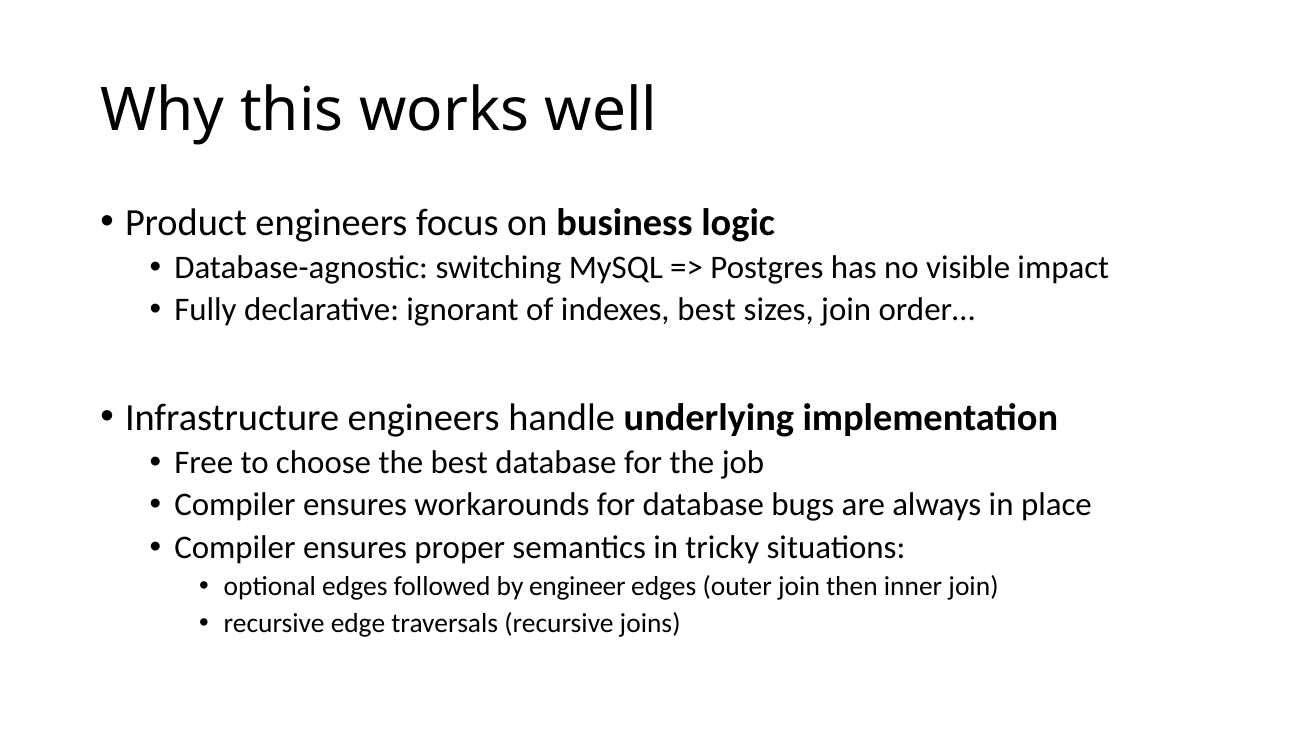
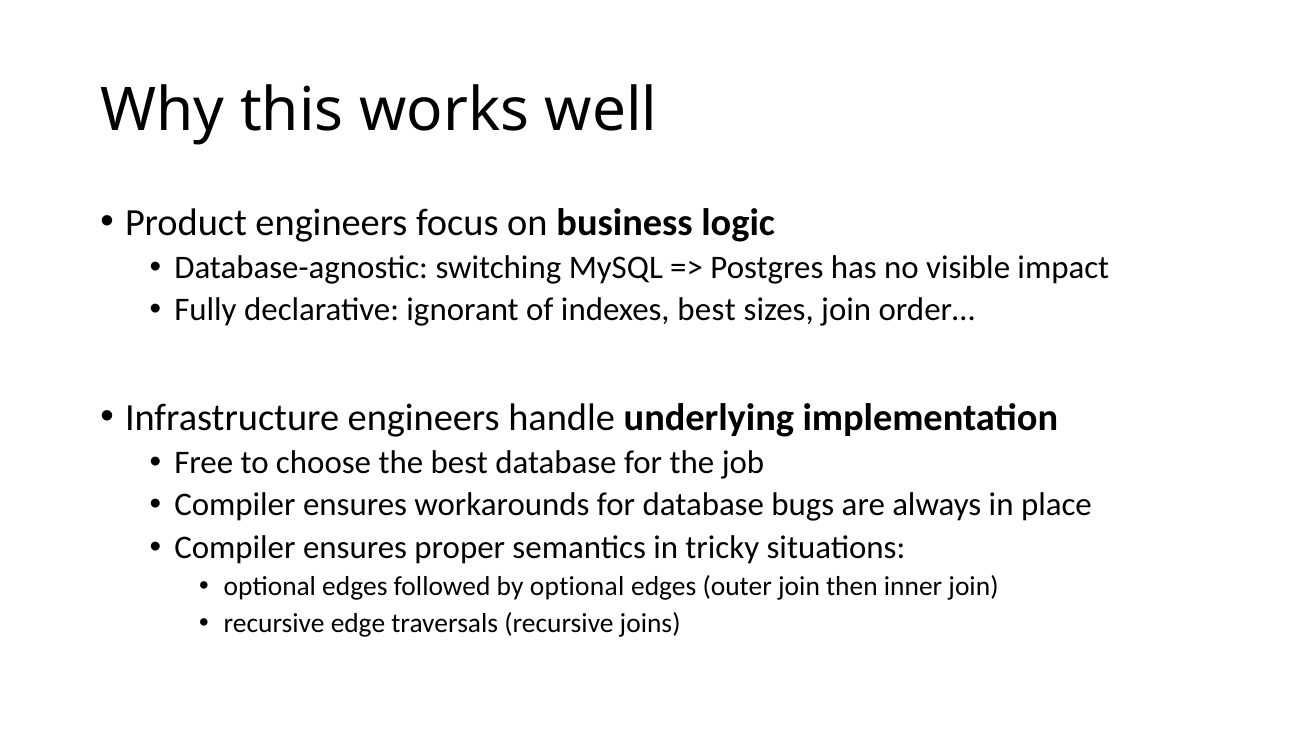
by engineer: engineer -> optional (577, 587)
